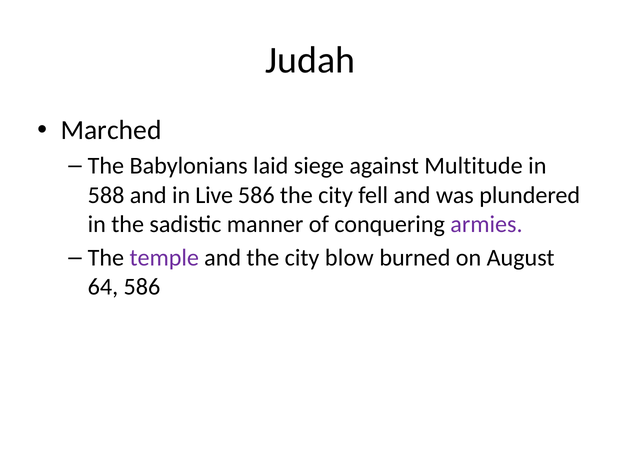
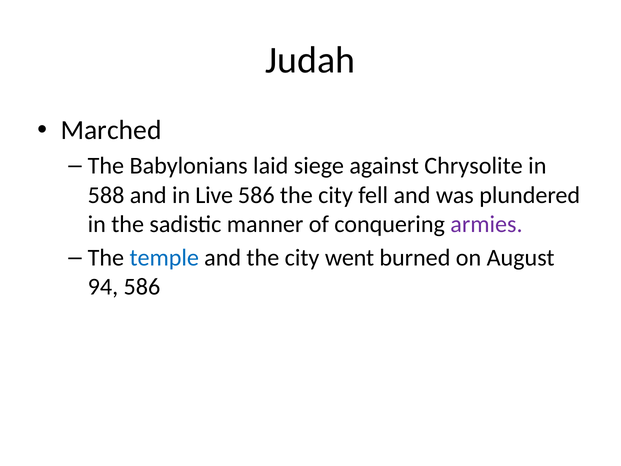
Multitude: Multitude -> Chrysolite (474, 166)
temple colour: purple -> blue (164, 258)
blow: blow -> went (350, 258)
64: 64 -> 94 (103, 287)
